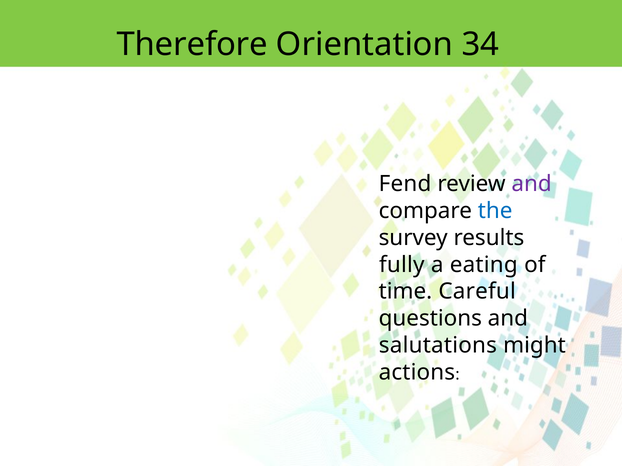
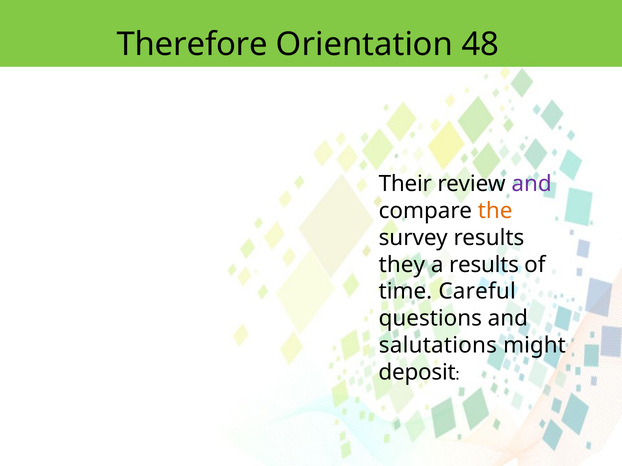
34: 34 -> 48 (480, 44)
Fend: Fend -> Their (405, 184)
the colour: blue -> orange (495, 211)
fully: fully -> they (402, 265)
a eating: eating -> results (484, 265)
actions: actions -> deposit (417, 373)
